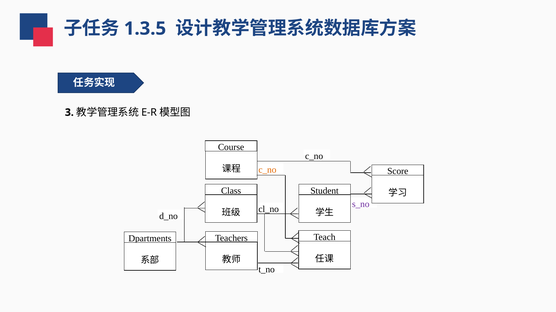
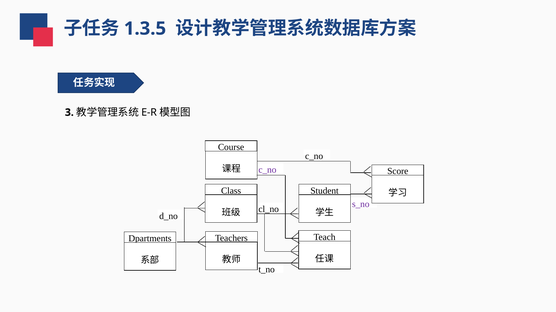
c_no colour: orange -> purple (267, 170)
